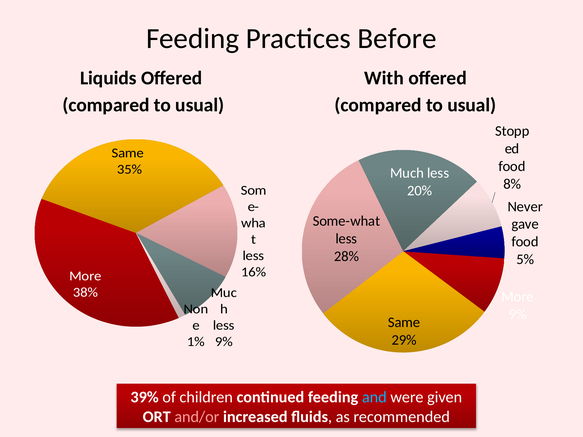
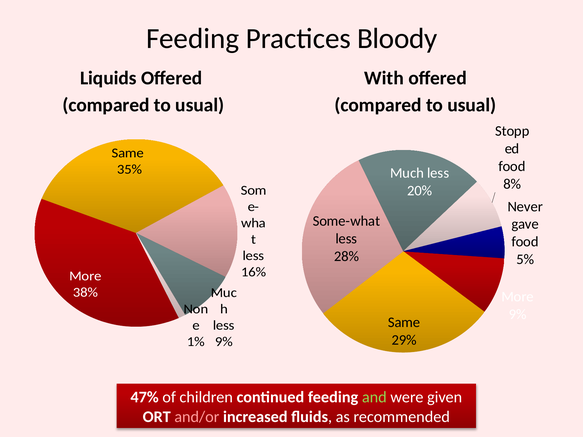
Before: Before -> Bloody (397, 38)
39%: 39% -> 47% (145, 398)
and colour: light blue -> light green (374, 398)
